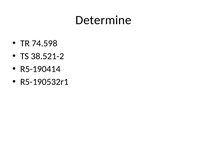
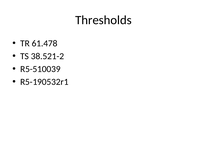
Determine: Determine -> Thresholds (103, 20)
74.598: 74.598 -> 61.478 (45, 43)
R5-190414: R5-190414 -> R5-510039 (40, 69)
